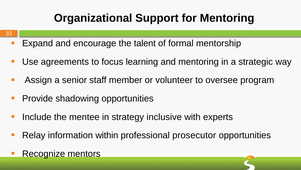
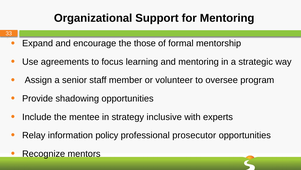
talent: talent -> those (145, 43)
within: within -> policy (107, 135)
